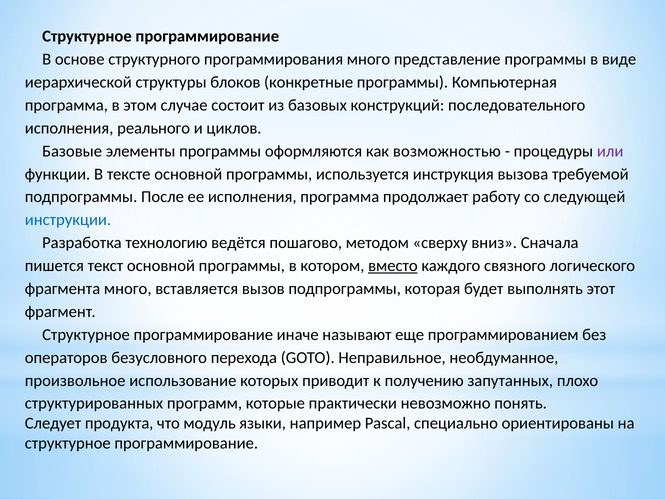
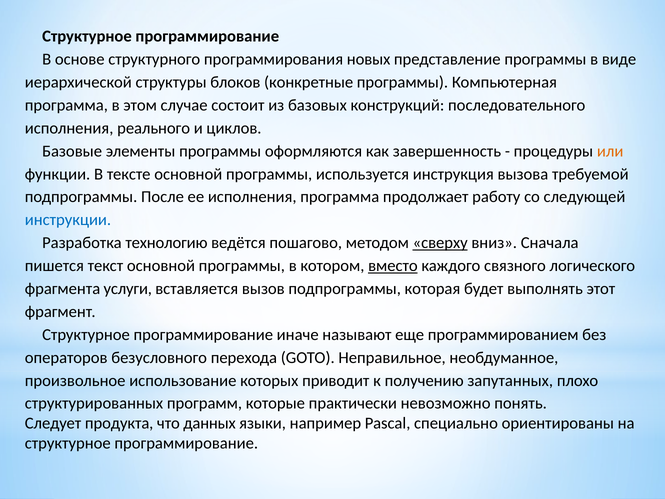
программирования много: много -> новых (369, 59)
возможностью: возможностью -> завершенность (447, 151)
или colour: purple -> orange (610, 151)
сверху underline: none -> present (440, 243)
фрагмента много: много -> услуги (128, 289)
модуль: модуль -> данных (210, 423)
